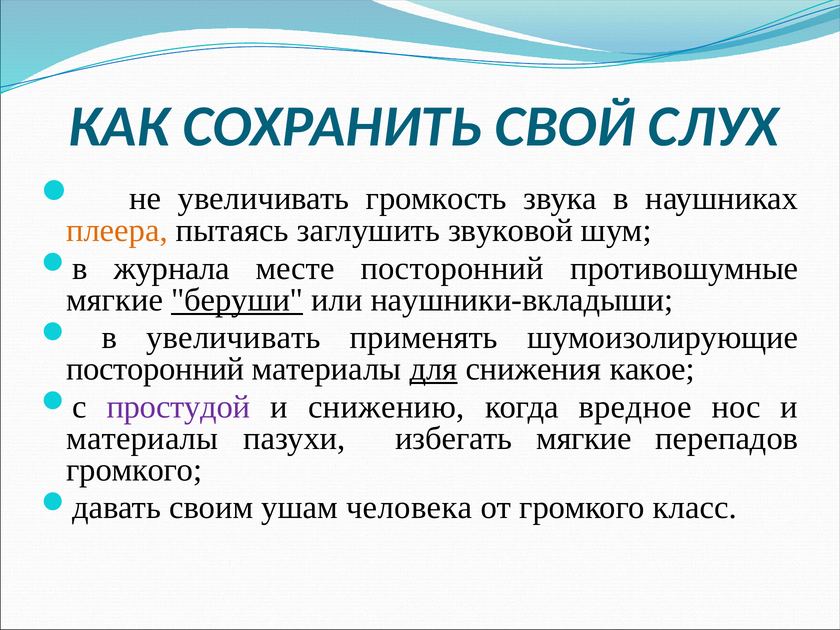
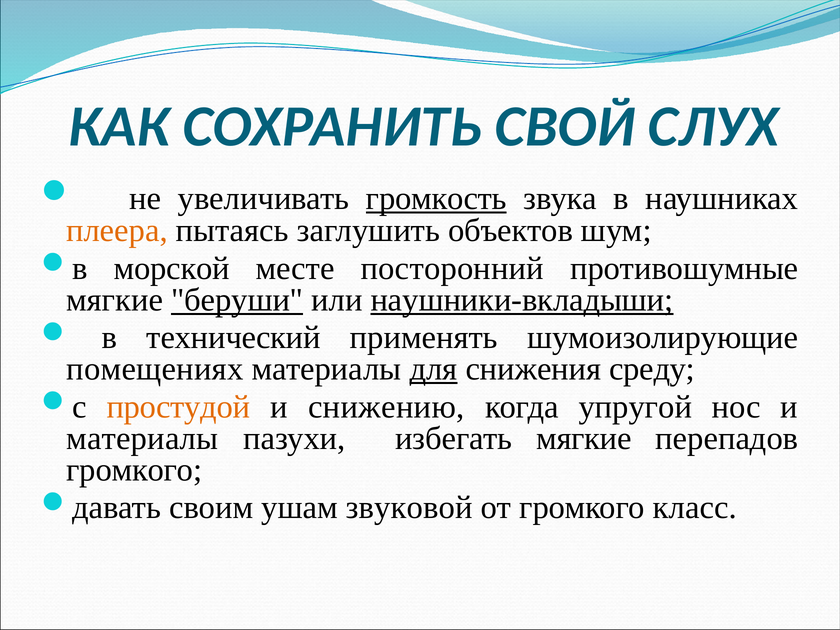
громкость underline: none -> present (436, 198)
звуковой: звуковой -> объектов (511, 230)
журнала: журнала -> морской (172, 268)
наушники-вкладыши underline: none -> present (522, 300)
в увеличивать: увеличивать -> технический (234, 338)
посторонний: посторонний -> помещениях (155, 369)
какое: какое -> среду (652, 369)
простудой colour: purple -> orange (178, 407)
вредное: вредное -> упругой (635, 407)
человека: человека -> звуковой (409, 508)
